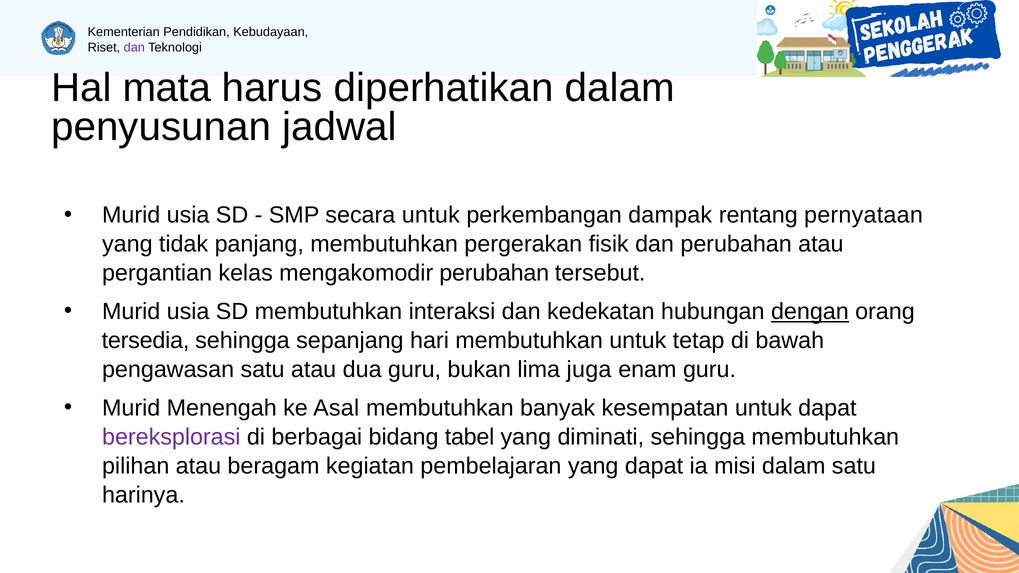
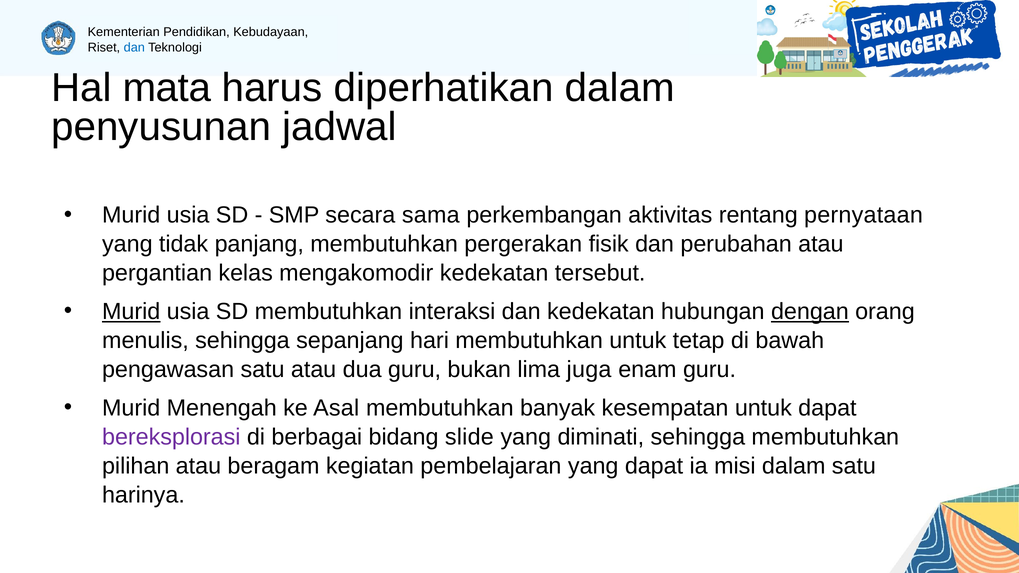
dan colour: purple -> blue (134, 47)
secara untuk: untuk -> sama (431, 215)
dampak: dampak -> aktivitas (670, 215)
mengakomodir perubahan: perubahan -> kedekatan (494, 273)
Murid underline: none -> present (131, 312)
tersedia: tersedia -> menulis (145, 341)
tabel: tabel -> slide (469, 437)
